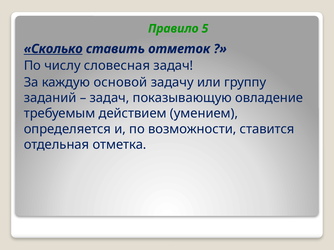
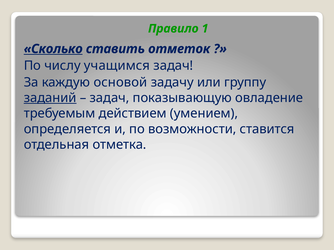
5: 5 -> 1 (205, 29)
словесная: словесная -> учащимся (117, 66)
заданий underline: none -> present (50, 98)
